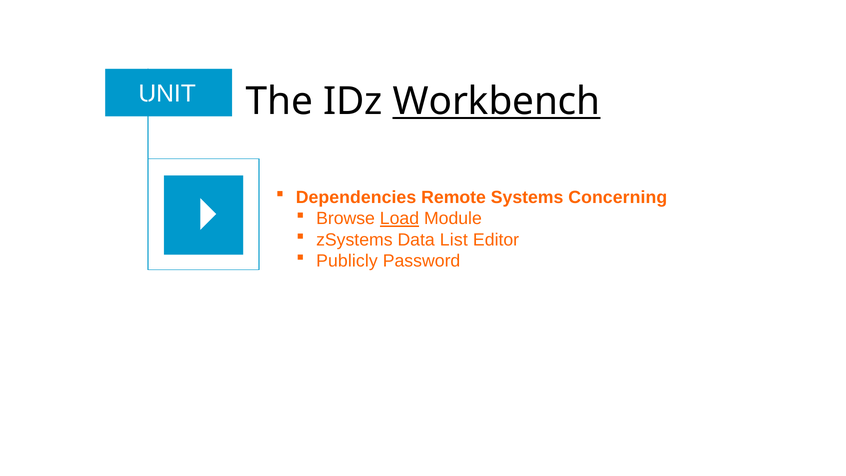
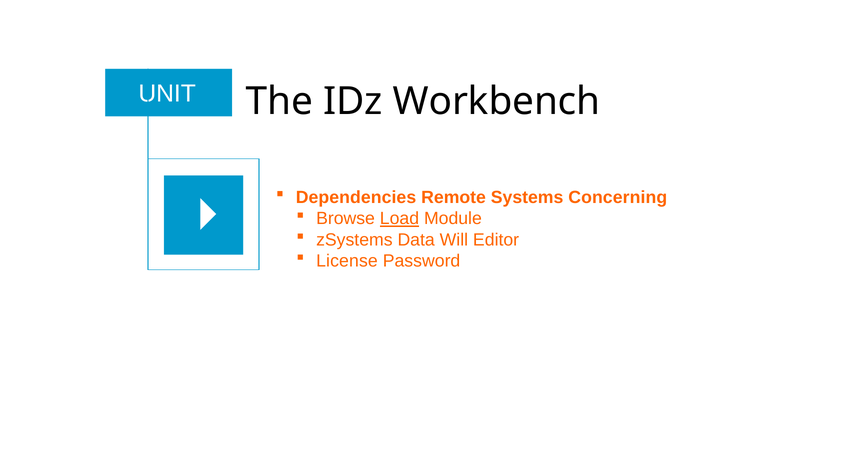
Workbench underline: present -> none (497, 101)
List: List -> Will (454, 240)
Publicly: Publicly -> License (347, 261)
